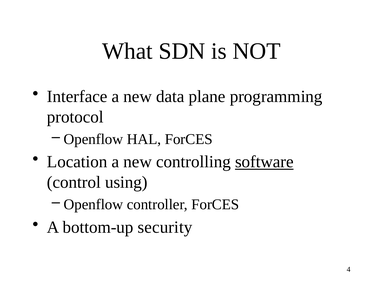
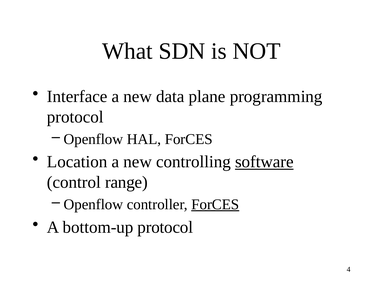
using: using -> range (126, 182)
ForCES underline: none -> present (215, 204)
bottom-up security: security -> protocol (165, 227)
